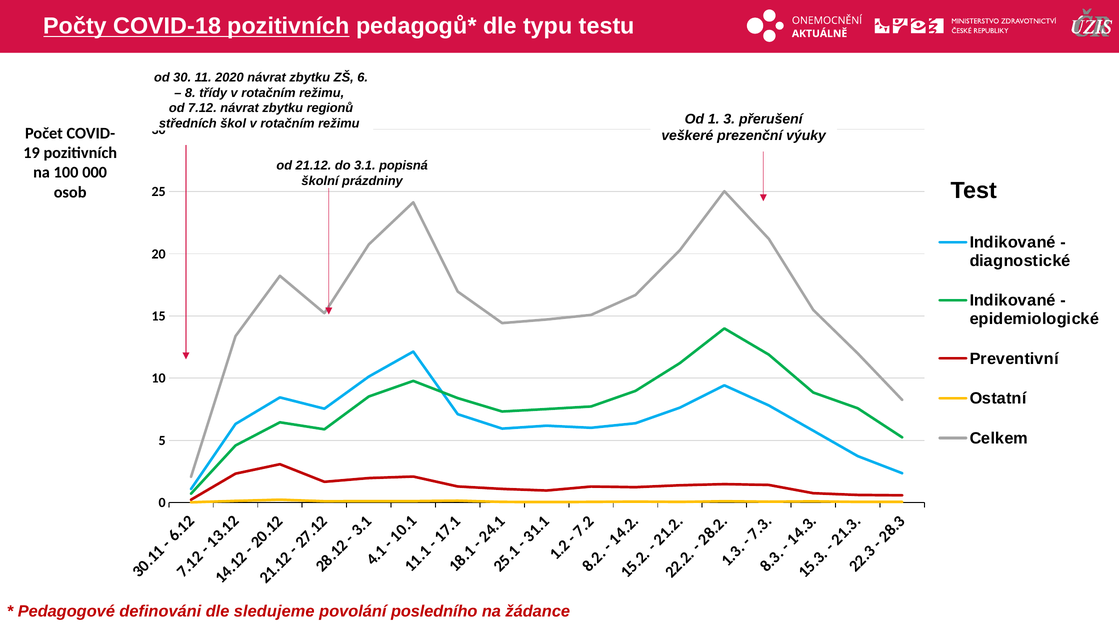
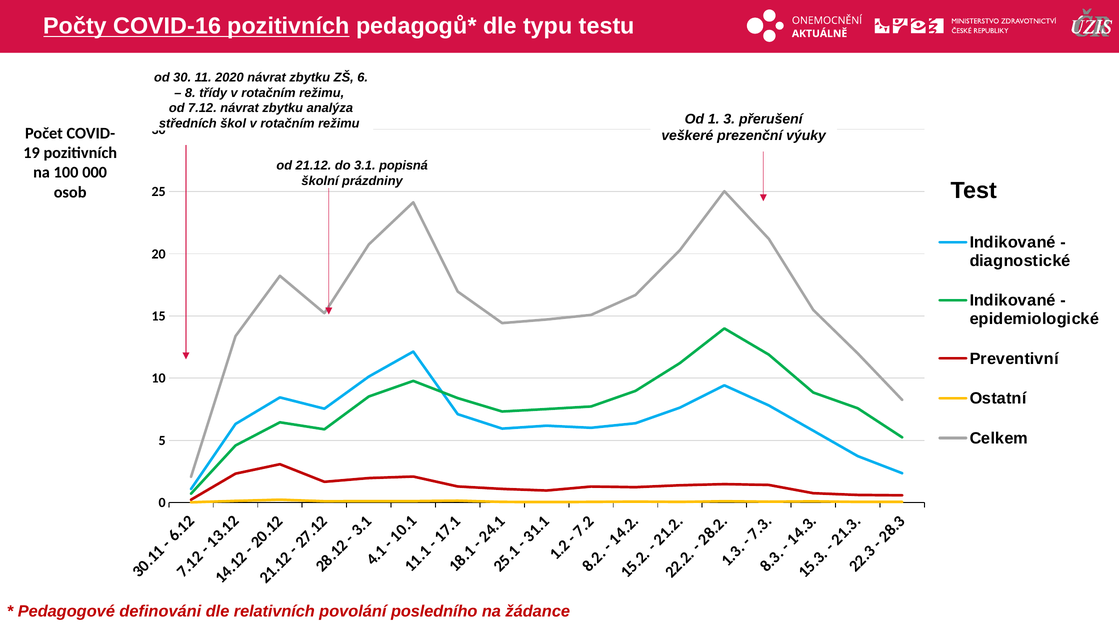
COVID-18: COVID-18 -> COVID-16 (167, 26)
regionů: regionů -> analýza (330, 108)
sledujeme: sledujeme -> relativních (274, 612)
